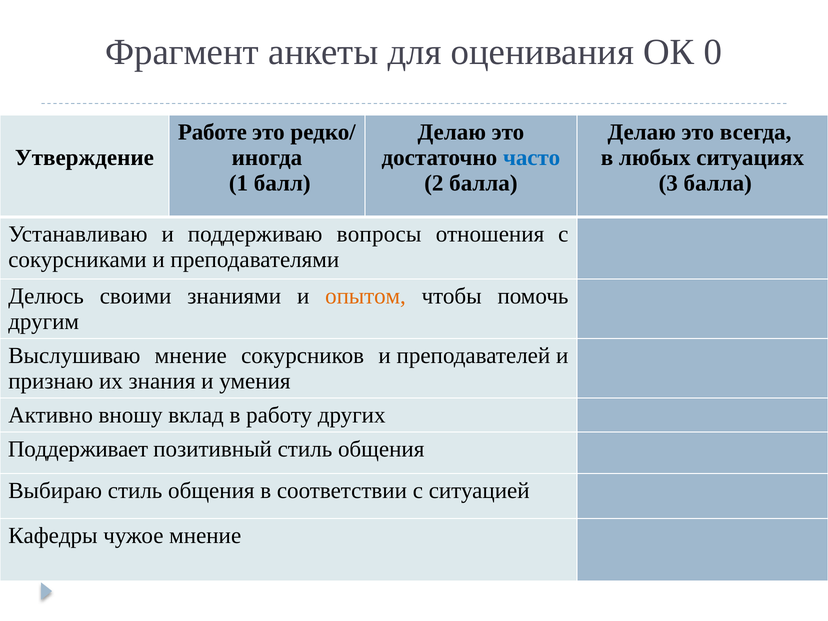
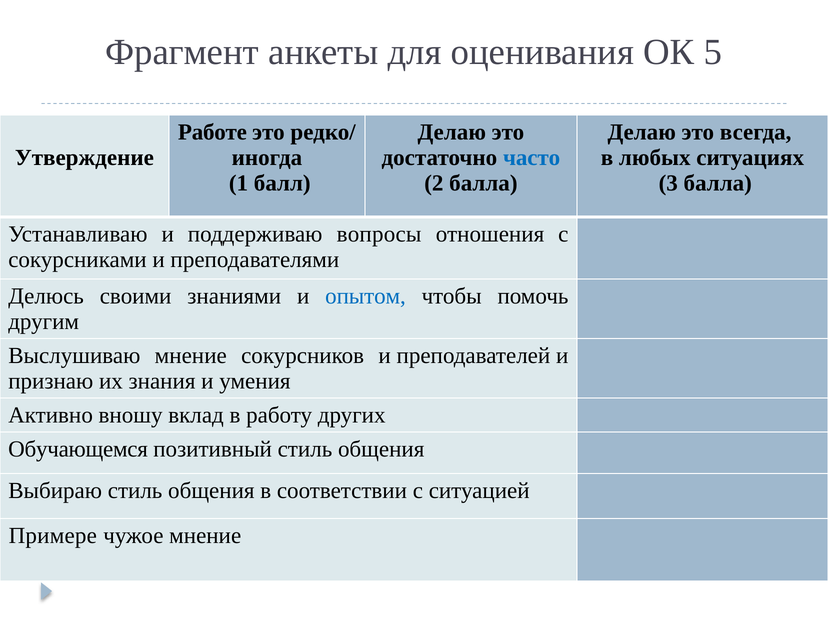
0: 0 -> 5 (713, 52)
опытом colour: orange -> blue (366, 296)
Поддерживает: Поддерживает -> Обучающемся (78, 449)
Кафедры: Кафедры -> Примере (53, 536)
